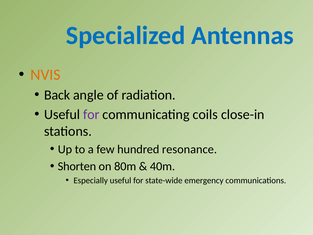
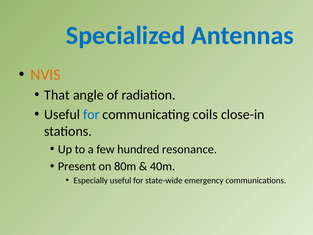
Back: Back -> That (57, 95)
for colour: purple -> blue (91, 114)
Shorten: Shorten -> Present (77, 166)
